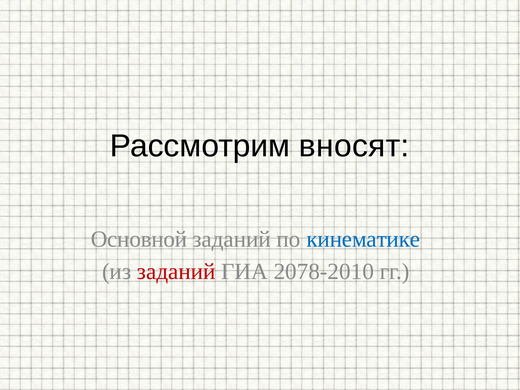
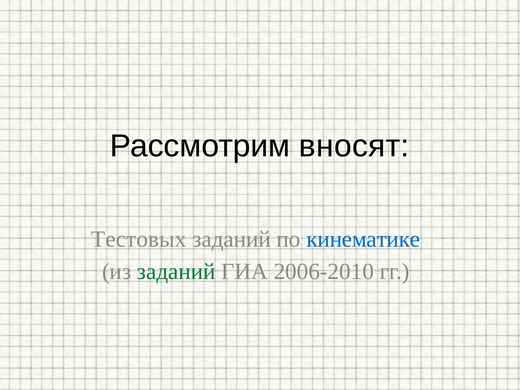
Основной: Основной -> Тестовых (139, 239)
заданий colour: red -> green (176, 271)
2078-2010: 2078-2010 -> 2006-2010 (324, 271)
